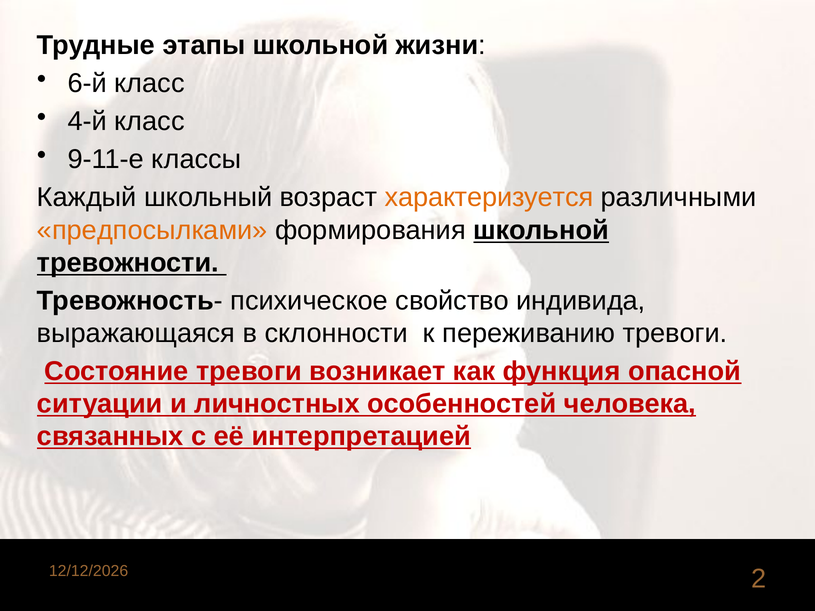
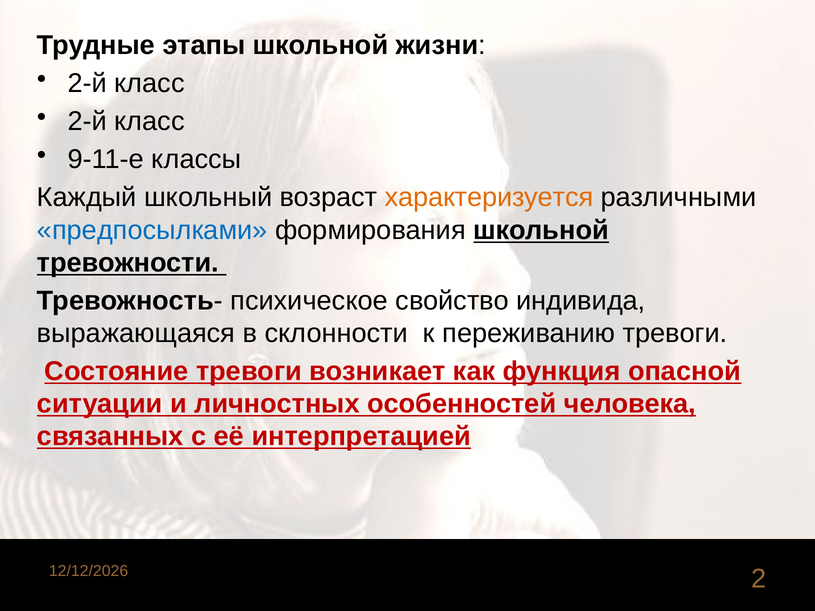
6-й: 6-й -> 2-й (87, 84)
4-й: 4-й -> 2-й (87, 122)
предпосылками colour: orange -> blue (152, 230)
